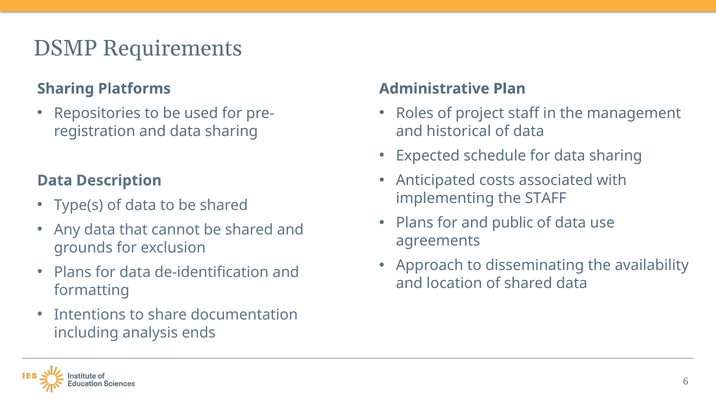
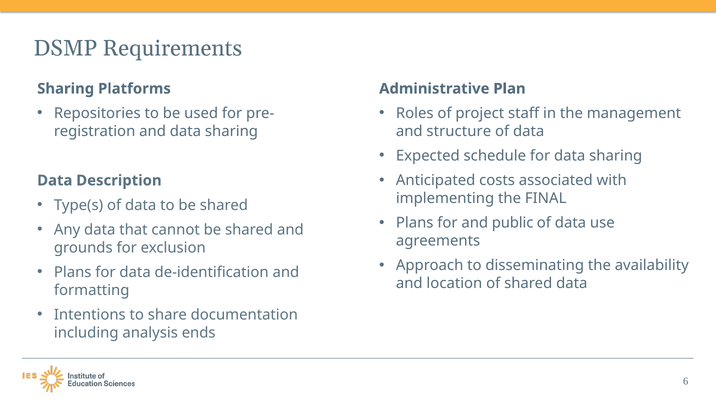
historical: historical -> structure (459, 131)
the STAFF: STAFF -> FINAL (546, 198)
